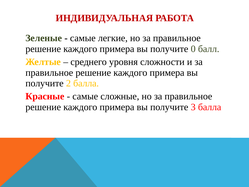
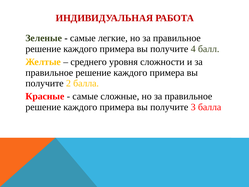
0: 0 -> 4 (193, 49)
